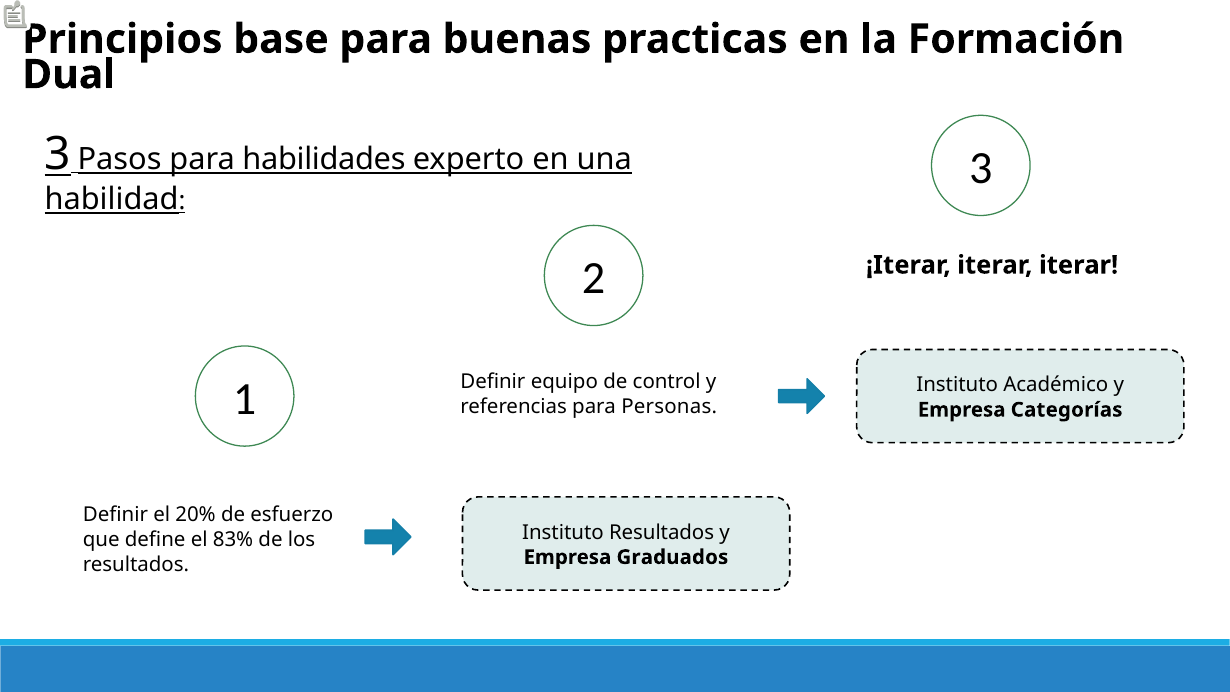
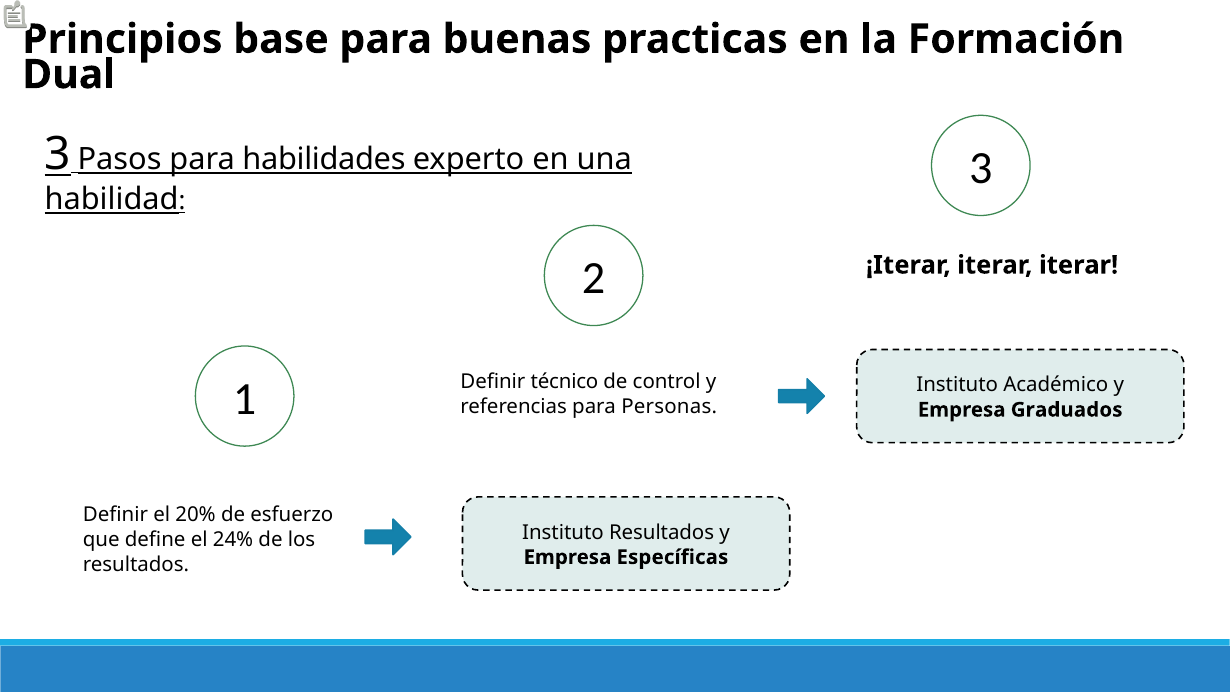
equipo: equipo -> técnico (565, 382)
Categorías: Categorías -> Graduados (1067, 410)
83%: 83% -> 24% (233, 540)
Graduados: Graduados -> Específicas (672, 557)
